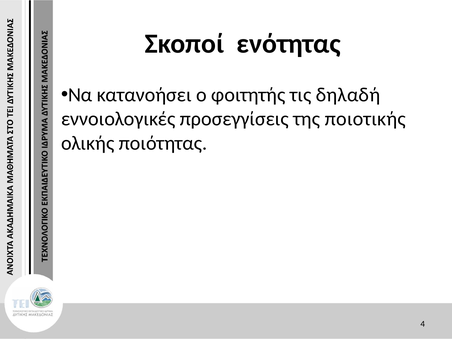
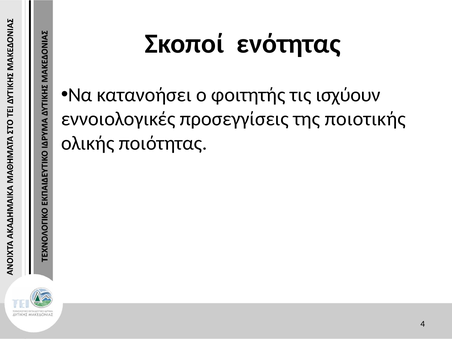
δηλαδή: δηλαδή -> ισχύουν (348, 95)
